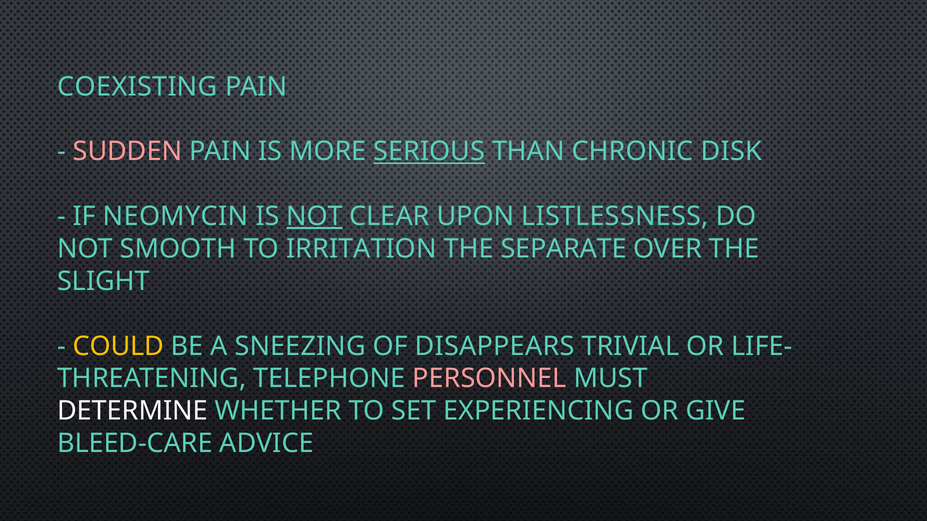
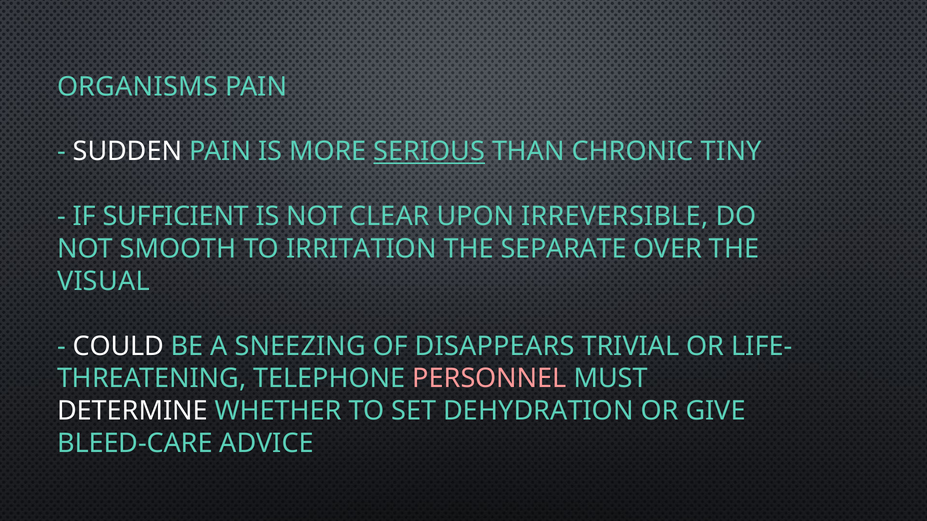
COEXISTING: COEXISTING -> ORGANISMS (137, 87)
SUDDEN colour: pink -> white (127, 152)
DISK: DISK -> TINY (731, 152)
NEOMYCIN: NEOMYCIN -> SUFFICIENT (176, 217)
NOT underline: present -> none (315, 217)
LISTLESSNESS: LISTLESSNESS -> IRREVERSIBLE (615, 217)
SLIGHT: SLIGHT -> VISUAL (103, 281)
COULD colour: yellow -> white (118, 346)
EXPERIENCING: EXPERIENCING -> DEHYDRATION (538, 411)
